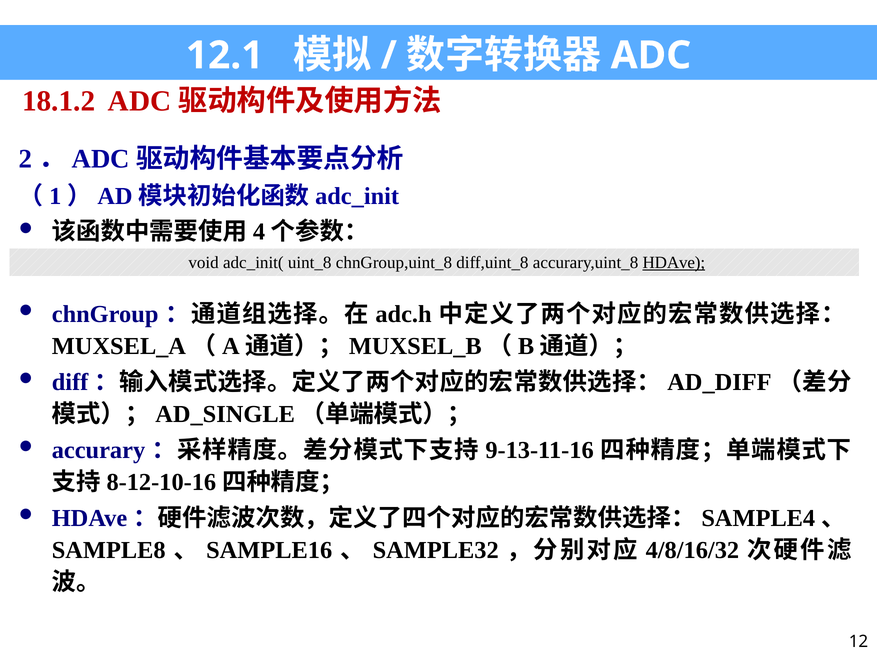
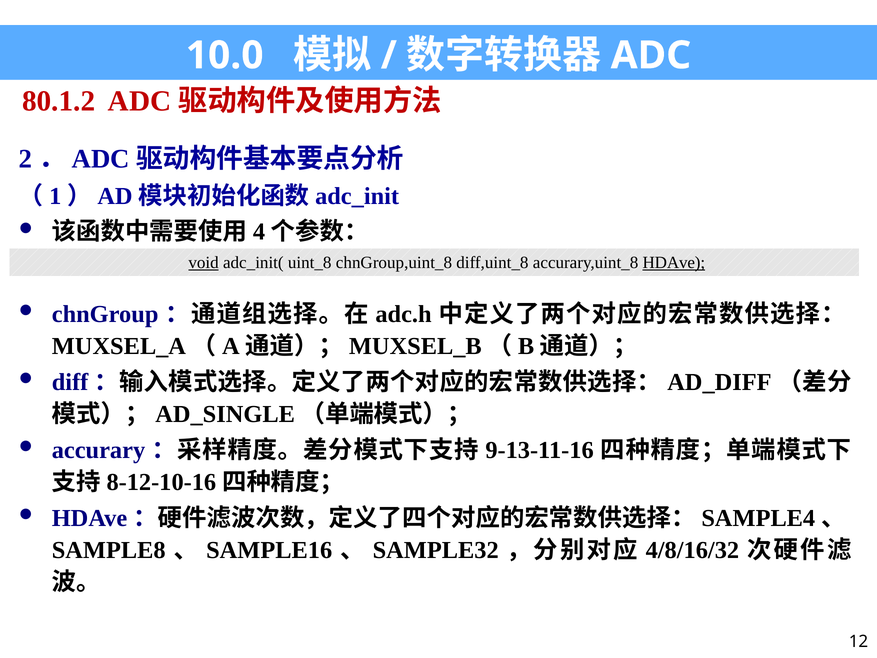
12.1: 12.1 -> 10.0 (225, 55)
18.1.2: 18.1.2 -> 80.1.2 (59, 101)
void underline: none -> present (204, 262)
